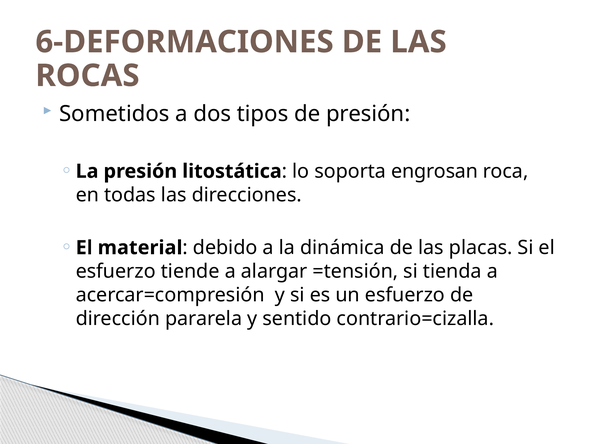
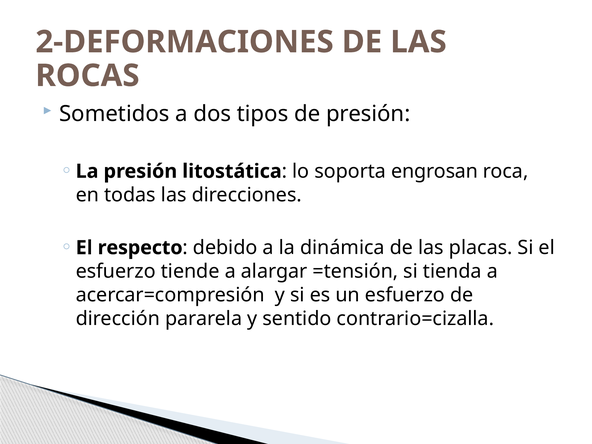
6-DEFORMACIONES: 6-DEFORMACIONES -> 2-DEFORMACIONES (185, 42)
material: material -> respecto (140, 248)
